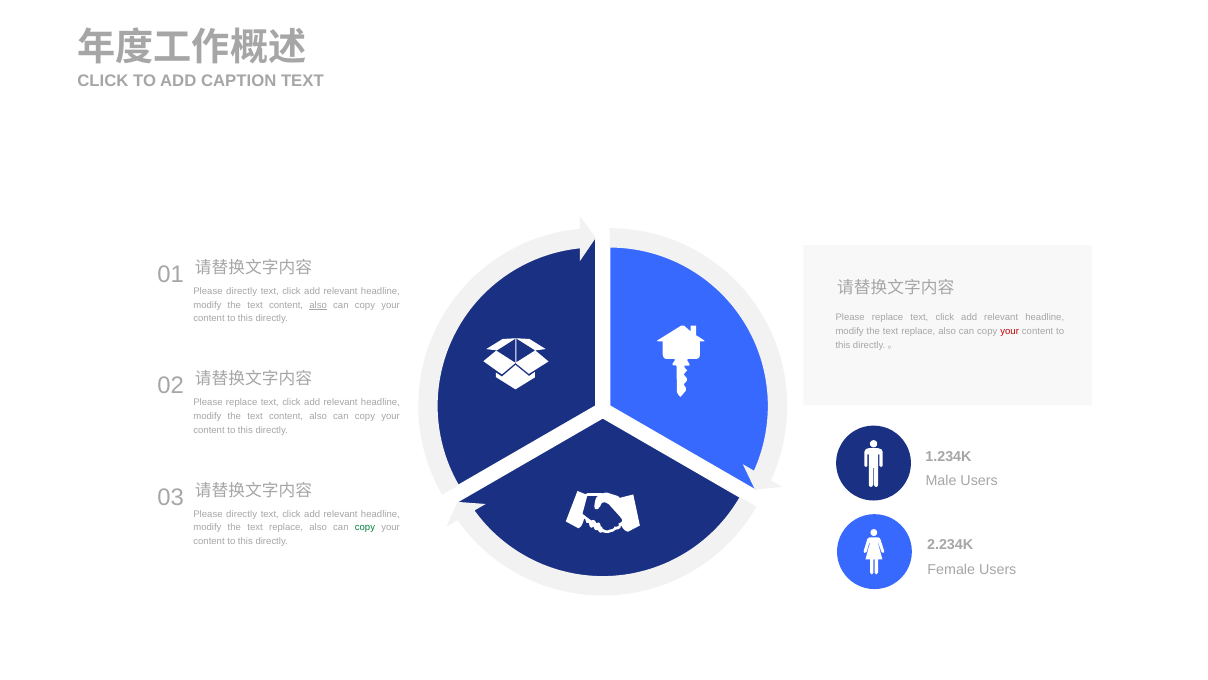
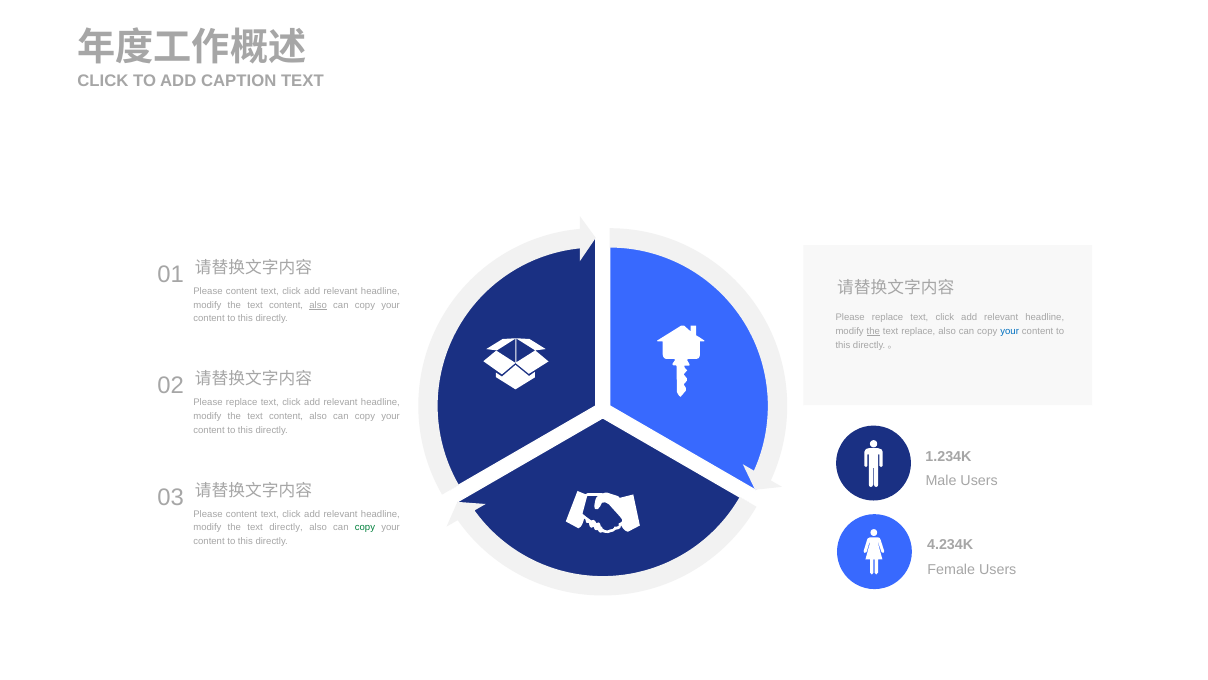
directly: directly -> content (242, 291)
the underline: none -> present (873, 331)
your colour: red -> blue (1010, 331)
directly: directly -> content (242, 514)
replace: replace -> directly (286, 527)
2.234K: 2.234K -> 4.234K (950, 545)
